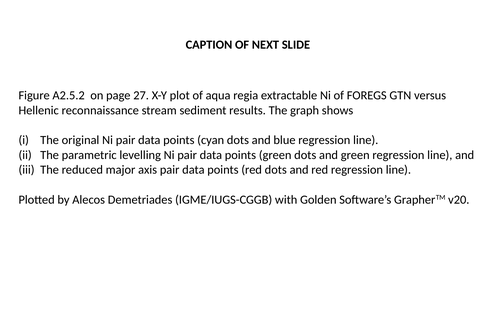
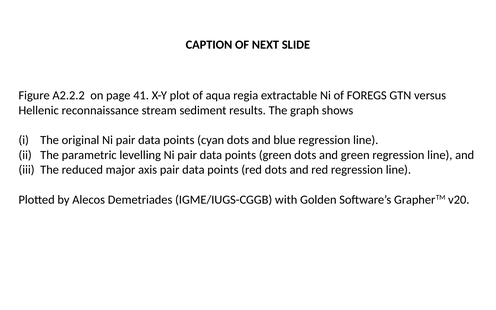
A2.5.2: A2.5.2 -> A2.2.2 (69, 95)
27: 27 -> 41 (141, 95)
